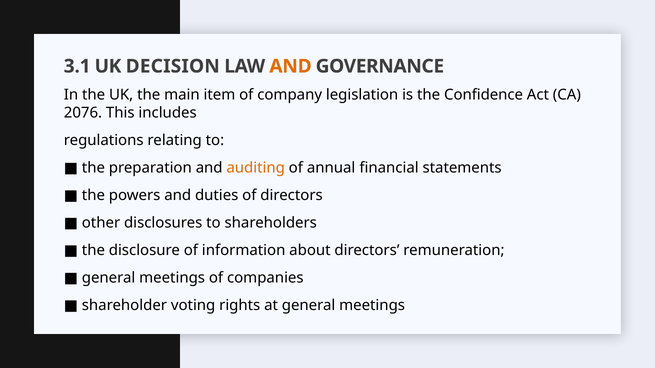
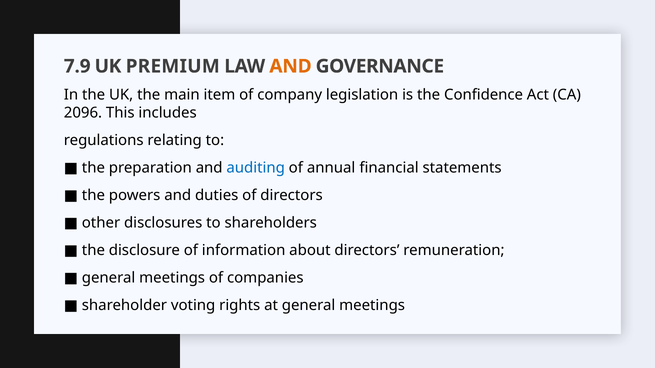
3.1: 3.1 -> 7.9 (77, 66)
DECISION: DECISION -> PREMIUM (173, 66)
2076: 2076 -> 2096 (83, 113)
auditing colour: orange -> blue (256, 168)
